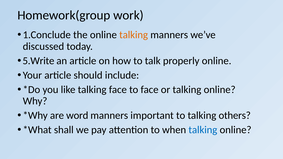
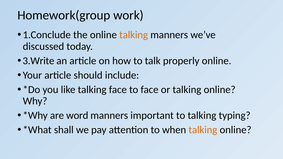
5.Write: 5.Write -> 3.Write (38, 61)
others: others -> typing (235, 115)
talking colour: blue -> orange (203, 130)
